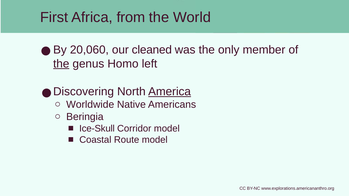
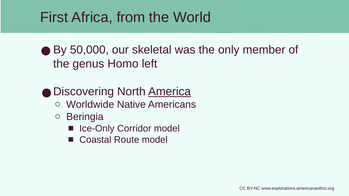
20,060: 20,060 -> 50,000 (89, 50)
cleaned: cleaned -> skeletal (152, 50)
the underline: present -> none (61, 64)
Ice-Skull: Ice-Skull -> Ice-Only (97, 129)
